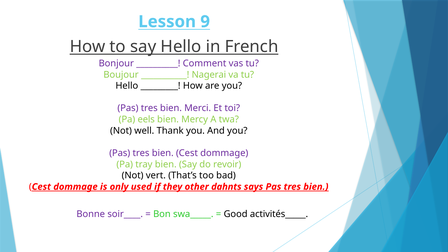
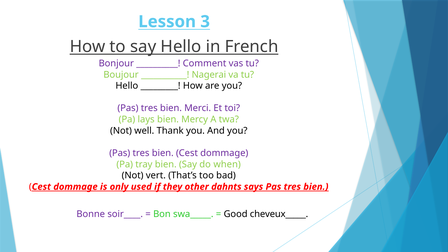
9: 9 -> 3 (205, 22)
eels: eels -> lays (146, 119)
revoir: revoir -> when (227, 164)
activités_____: activités_____ -> cheveux_____ (279, 214)
